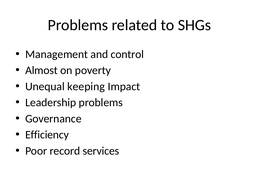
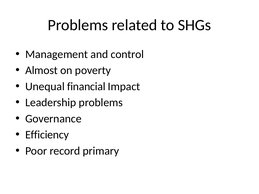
keeping: keeping -> financial (86, 87)
services: services -> primary (101, 151)
